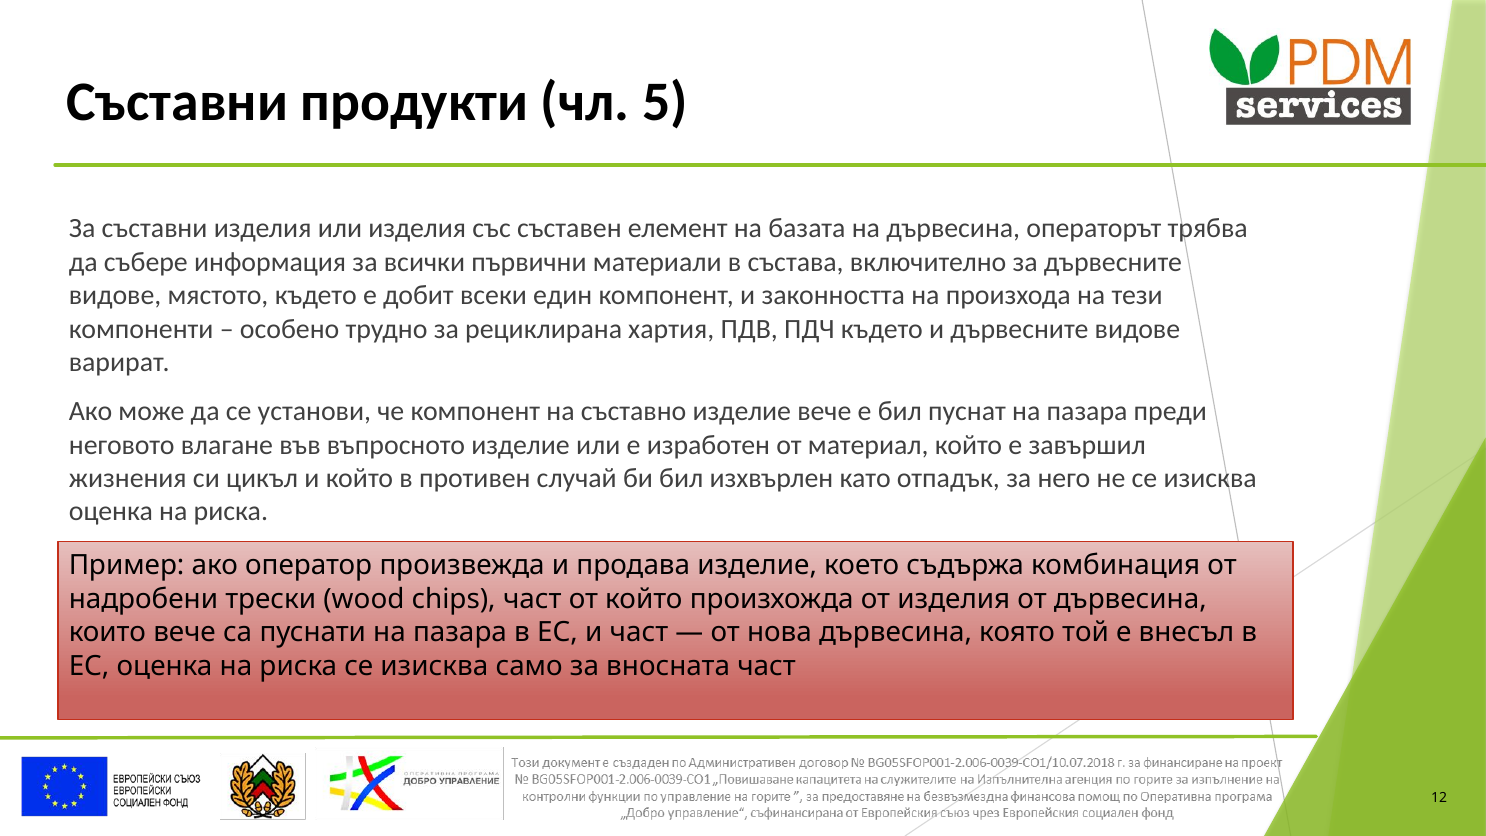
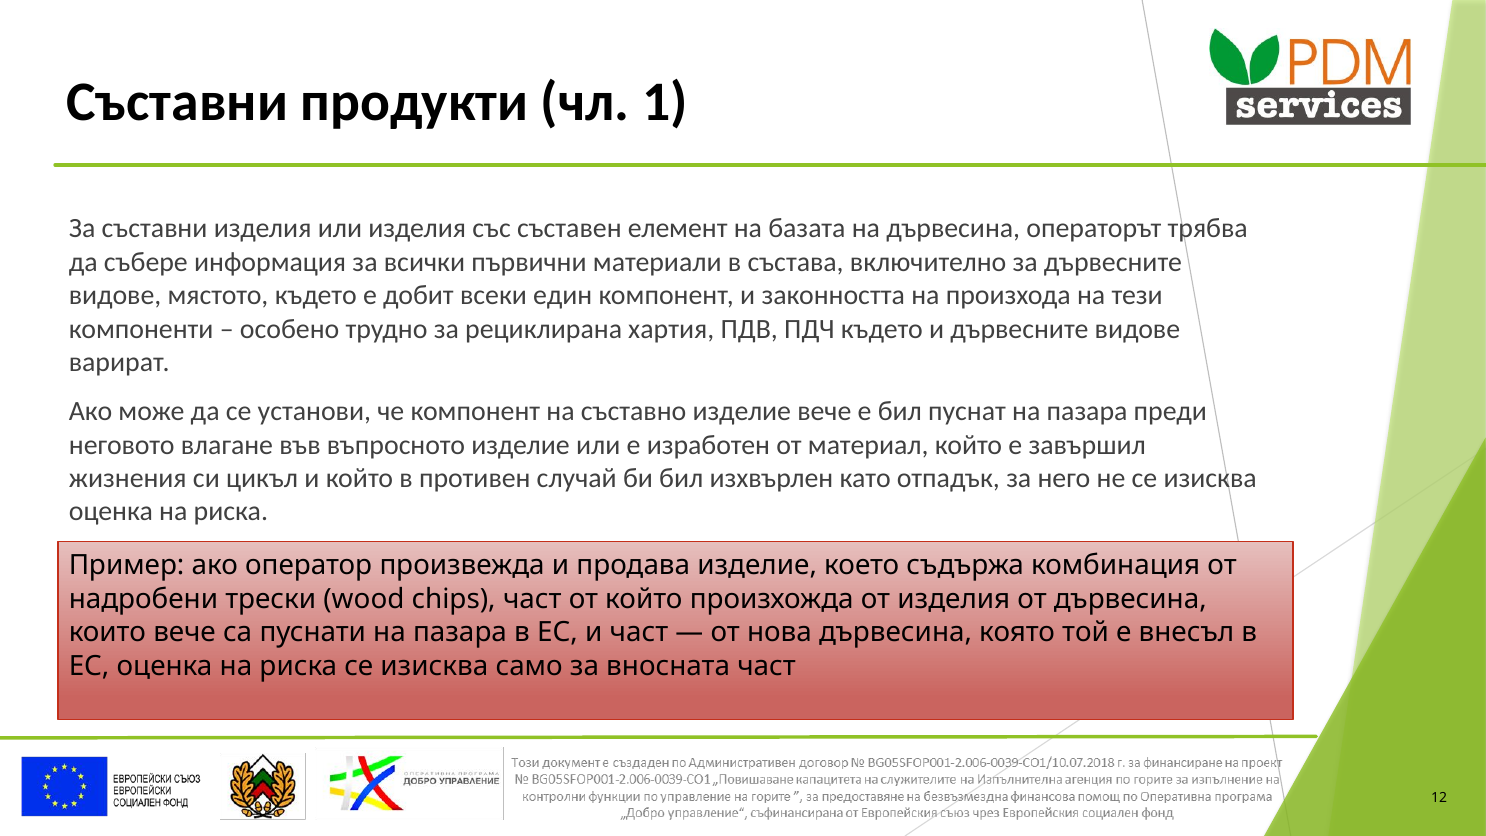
5: 5 -> 1 (665, 102)
